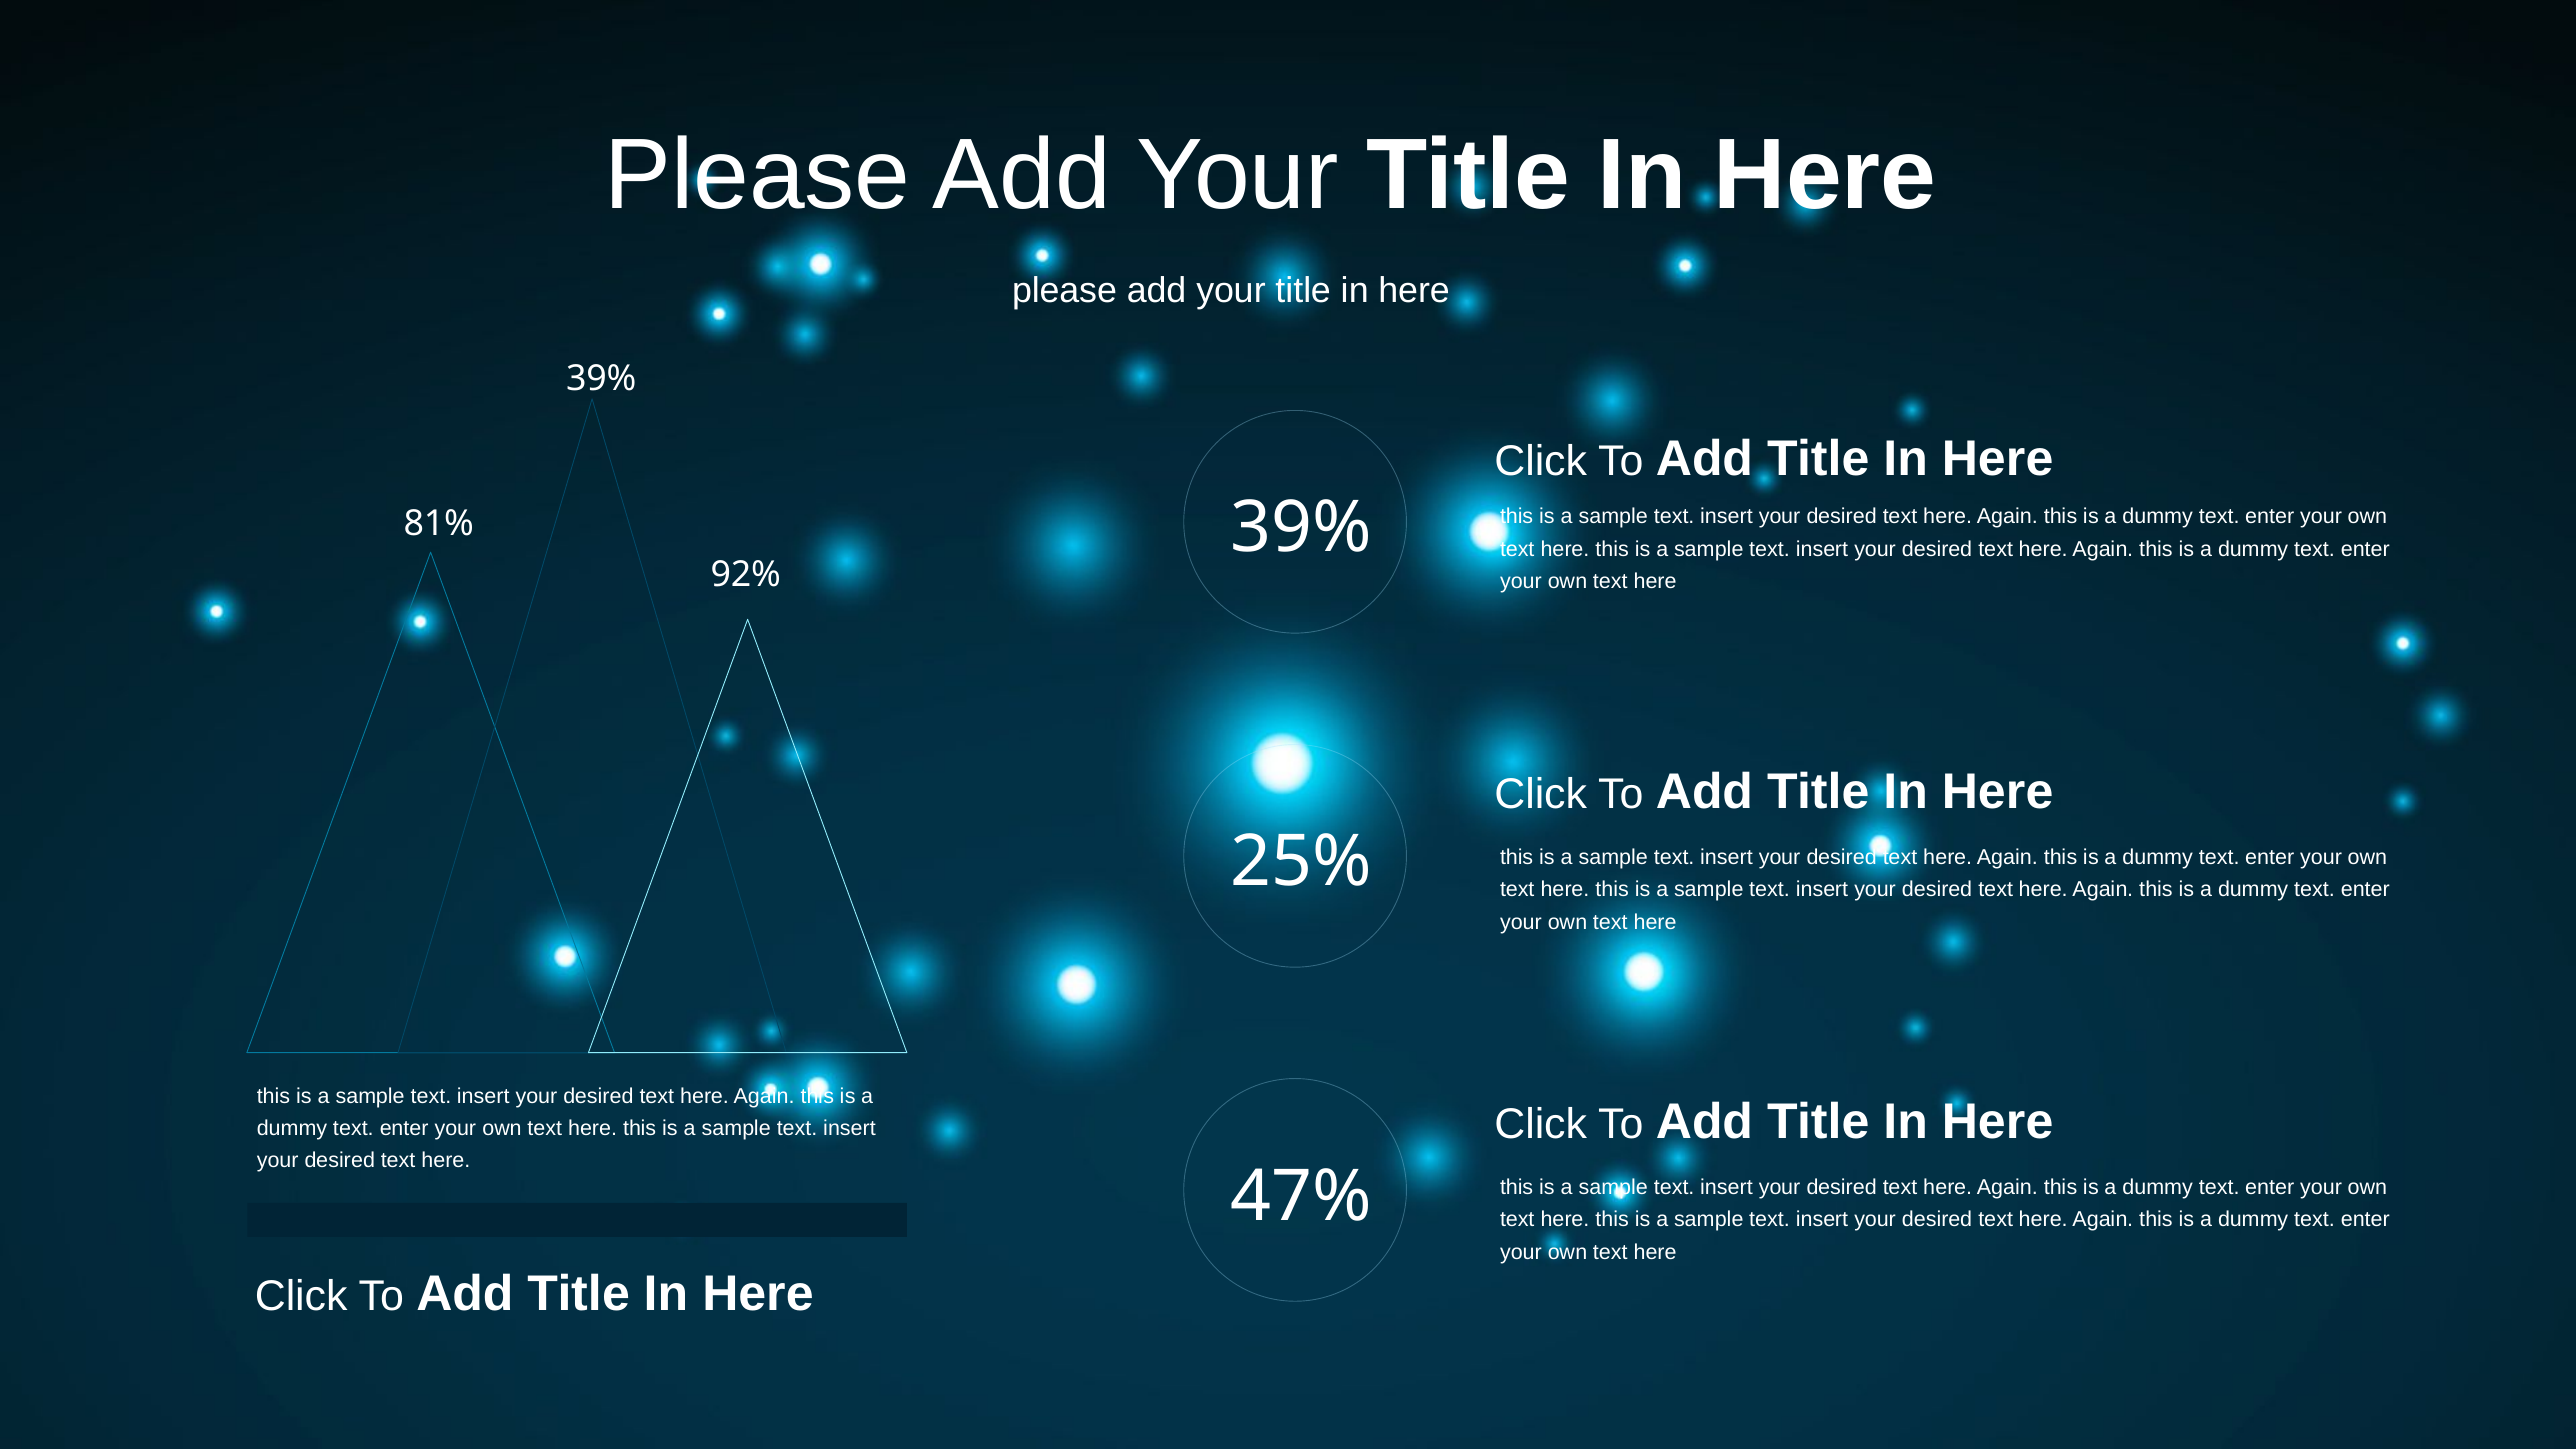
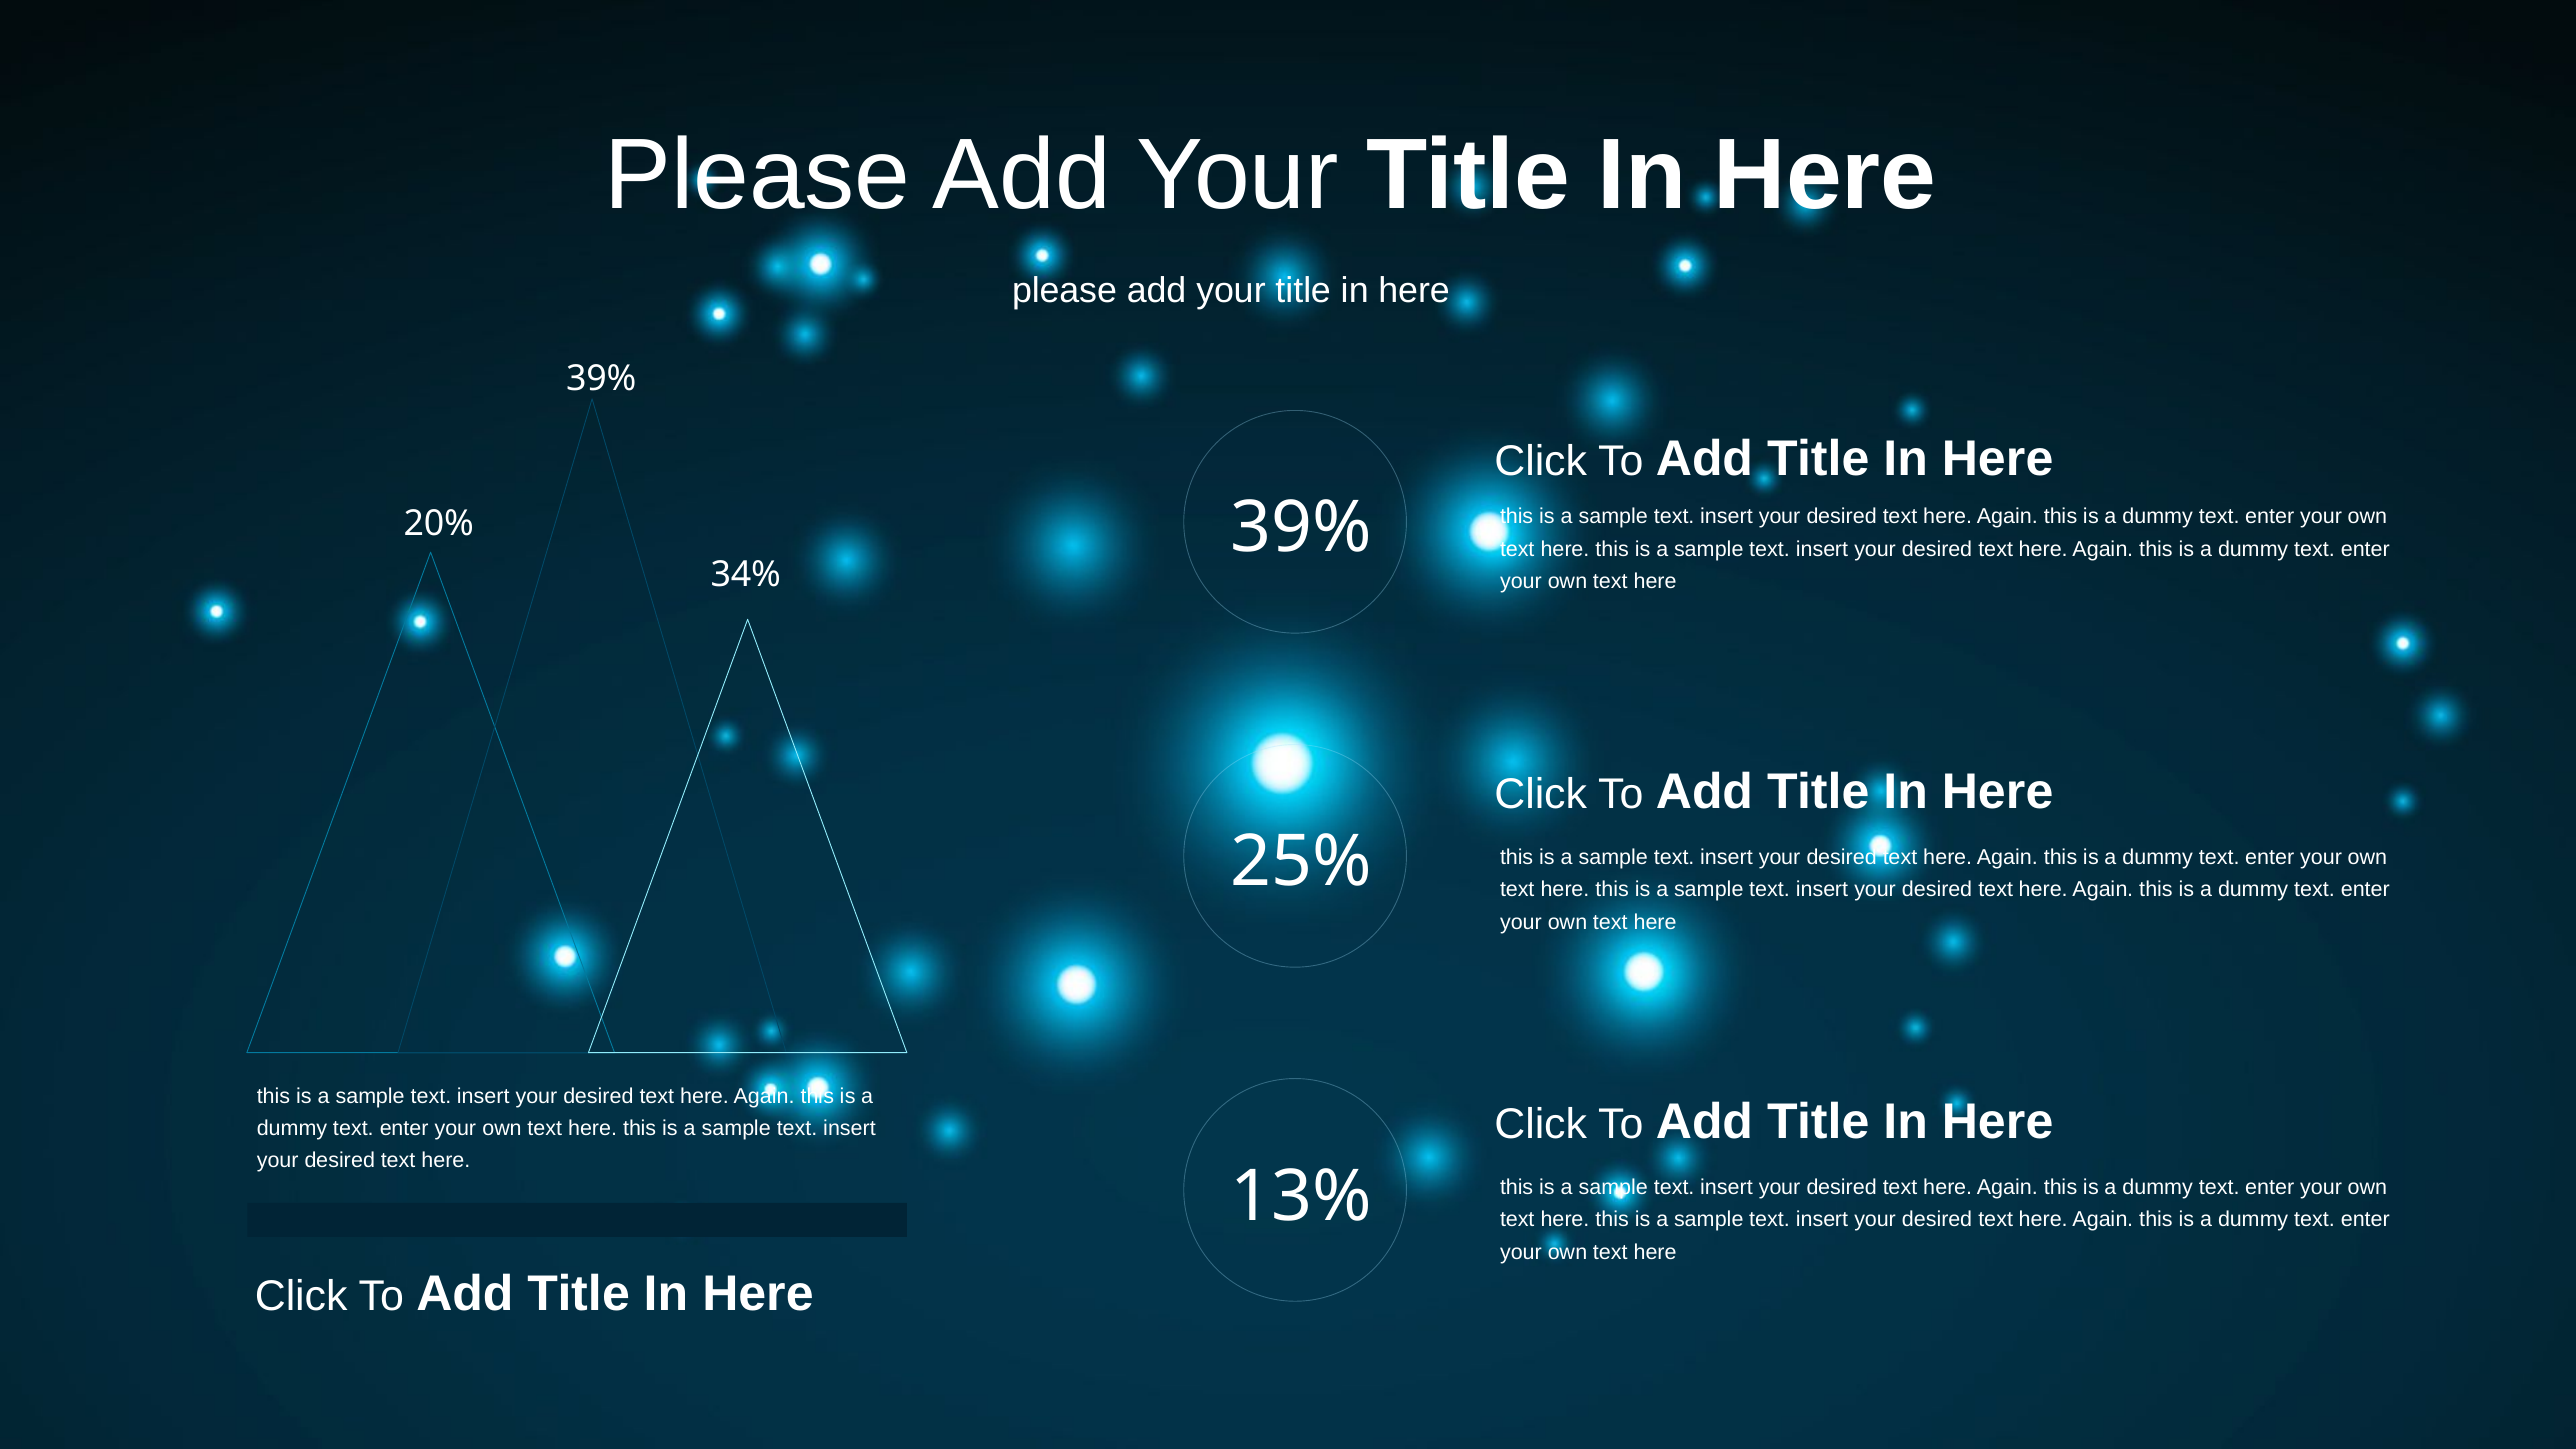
81%: 81% -> 20% (439, 524)
92%: 92% -> 34% (746, 575)
47%: 47% -> 13% (1301, 1196)
